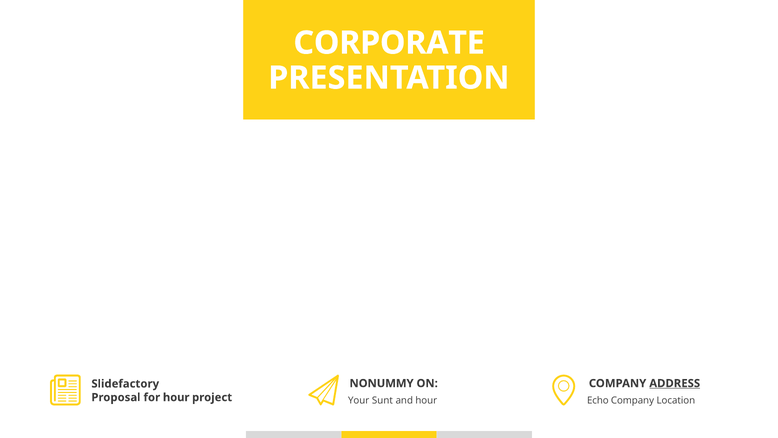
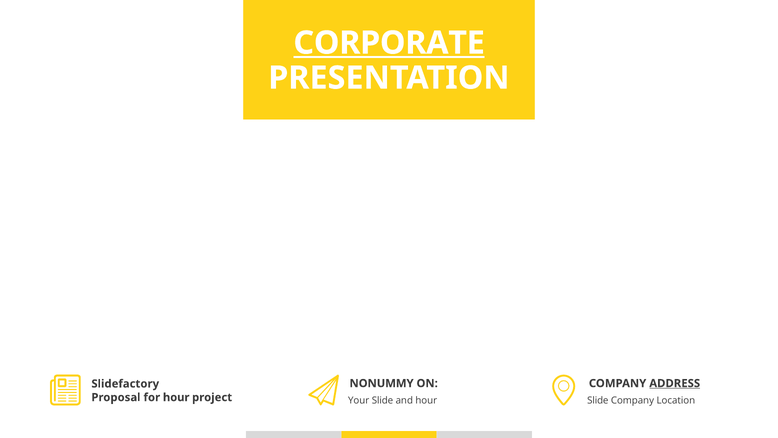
CORPORATE underline: none -> present (389, 43)
Your Sunt: Sunt -> Slide (382, 400)
Echo: Echo -> Slide (598, 400)
